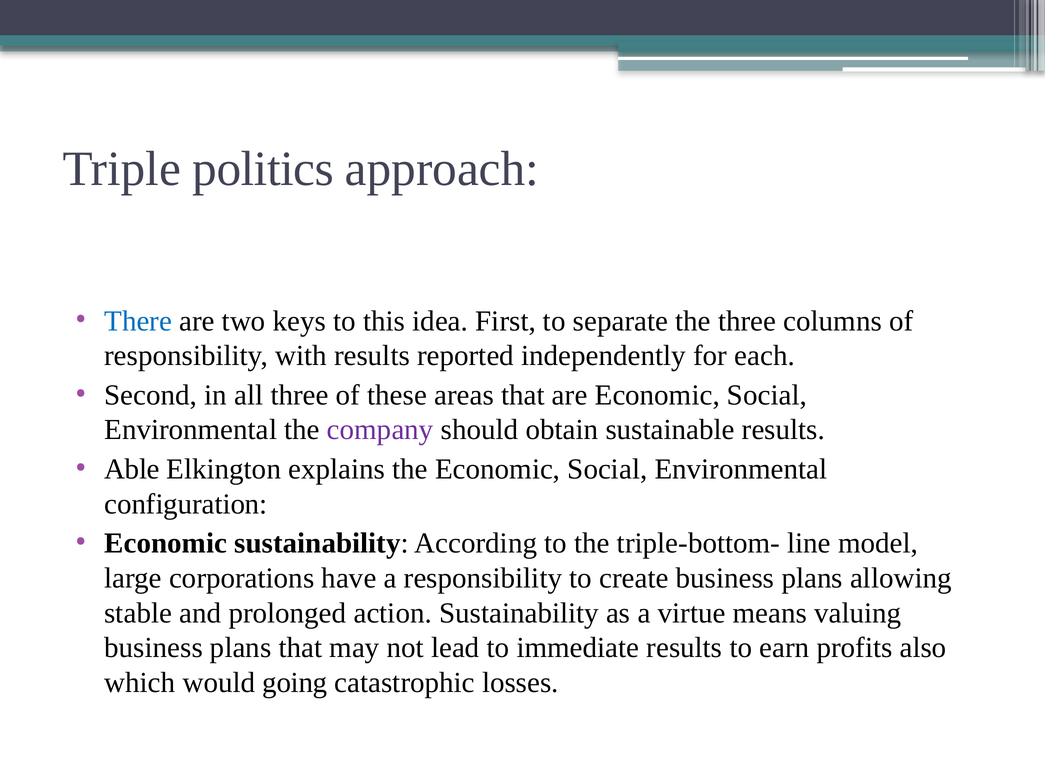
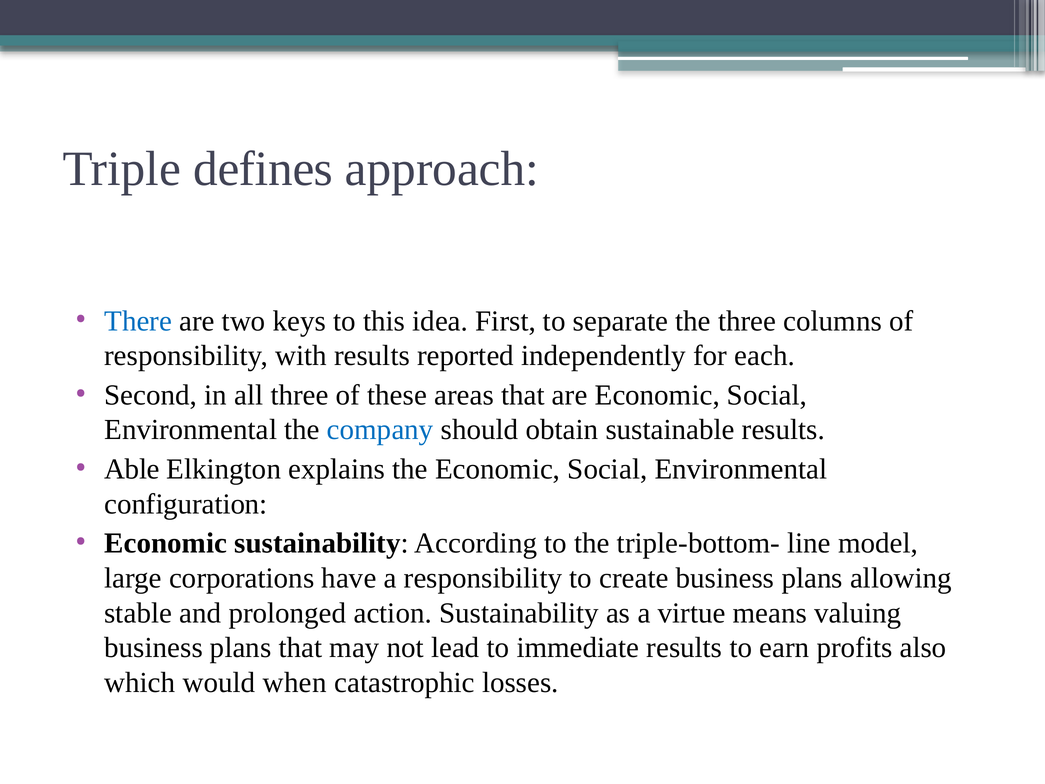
politics: politics -> defines (263, 169)
company colour: purple -> blue (380, 430)
going: going -> when (295, 682)
